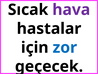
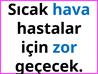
hava colour: purple -> blue (71, 10)
